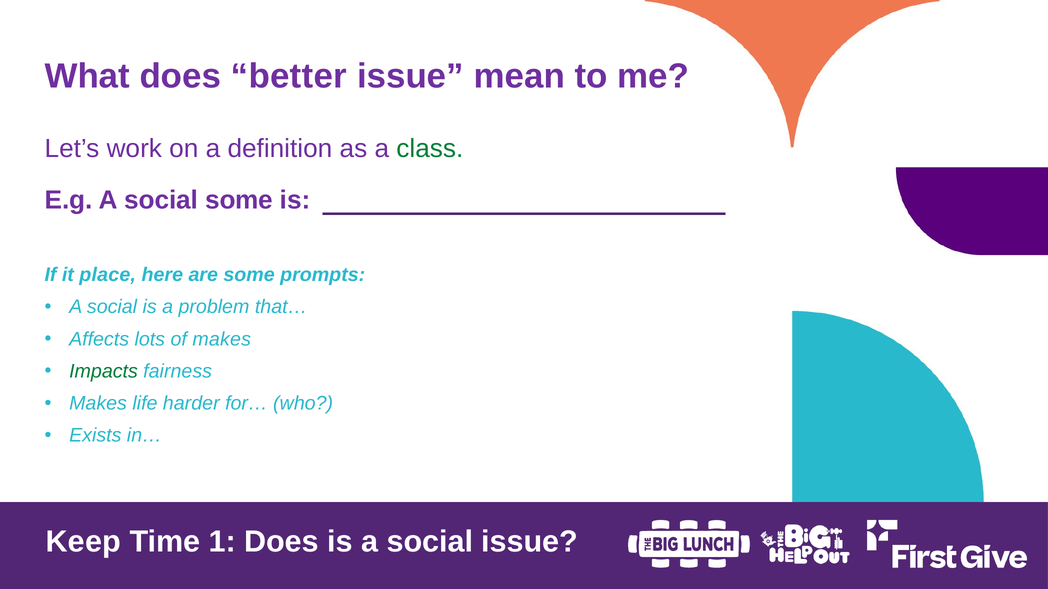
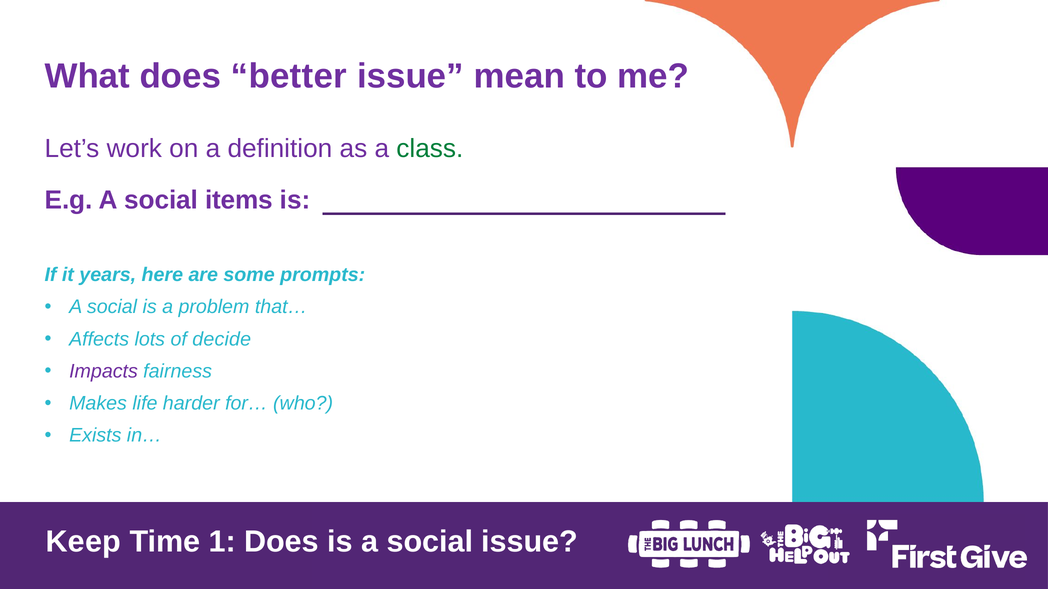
social some: some -> items (239, 200)
place: place -> years (108, 275)
of makes: makes -> decide (222, 339)
Impacts colour: green -> purple (104, 372)
